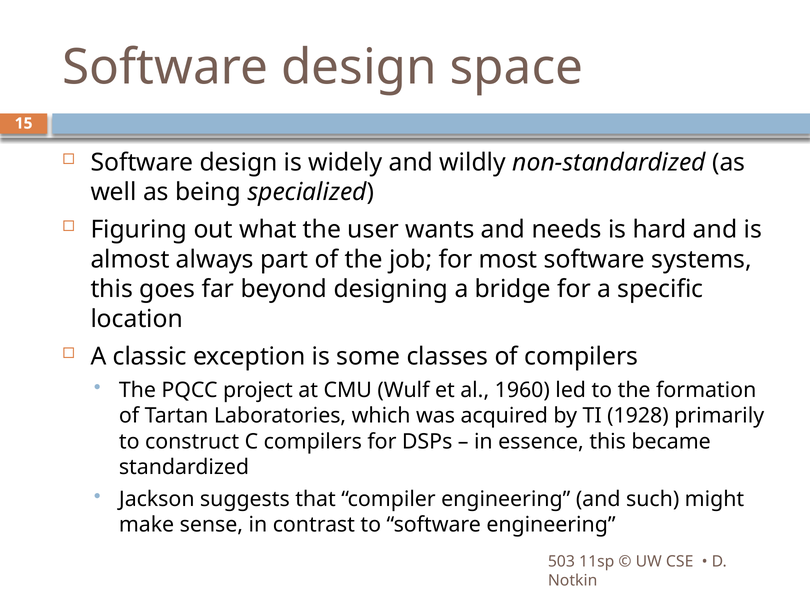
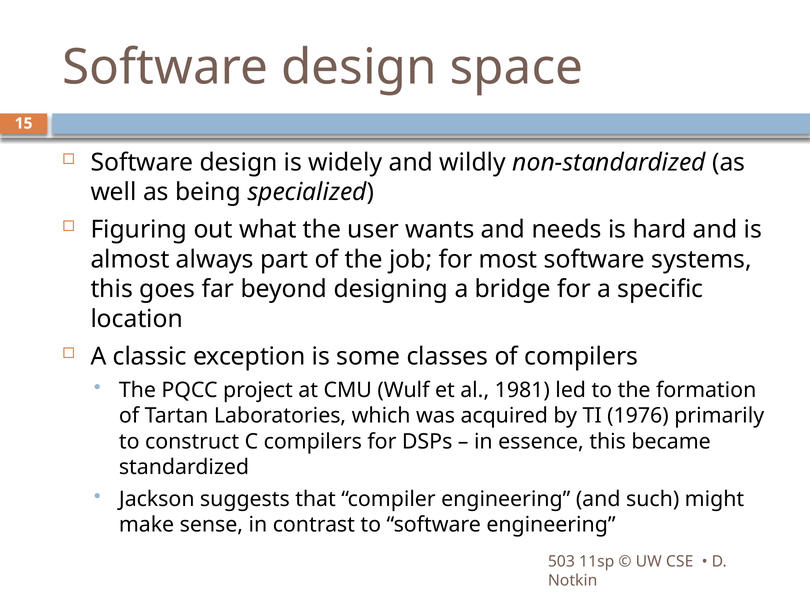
1960: 1960 -> 1981 (522, 390)
1928: 1928 -> 1976 (638, 415)
